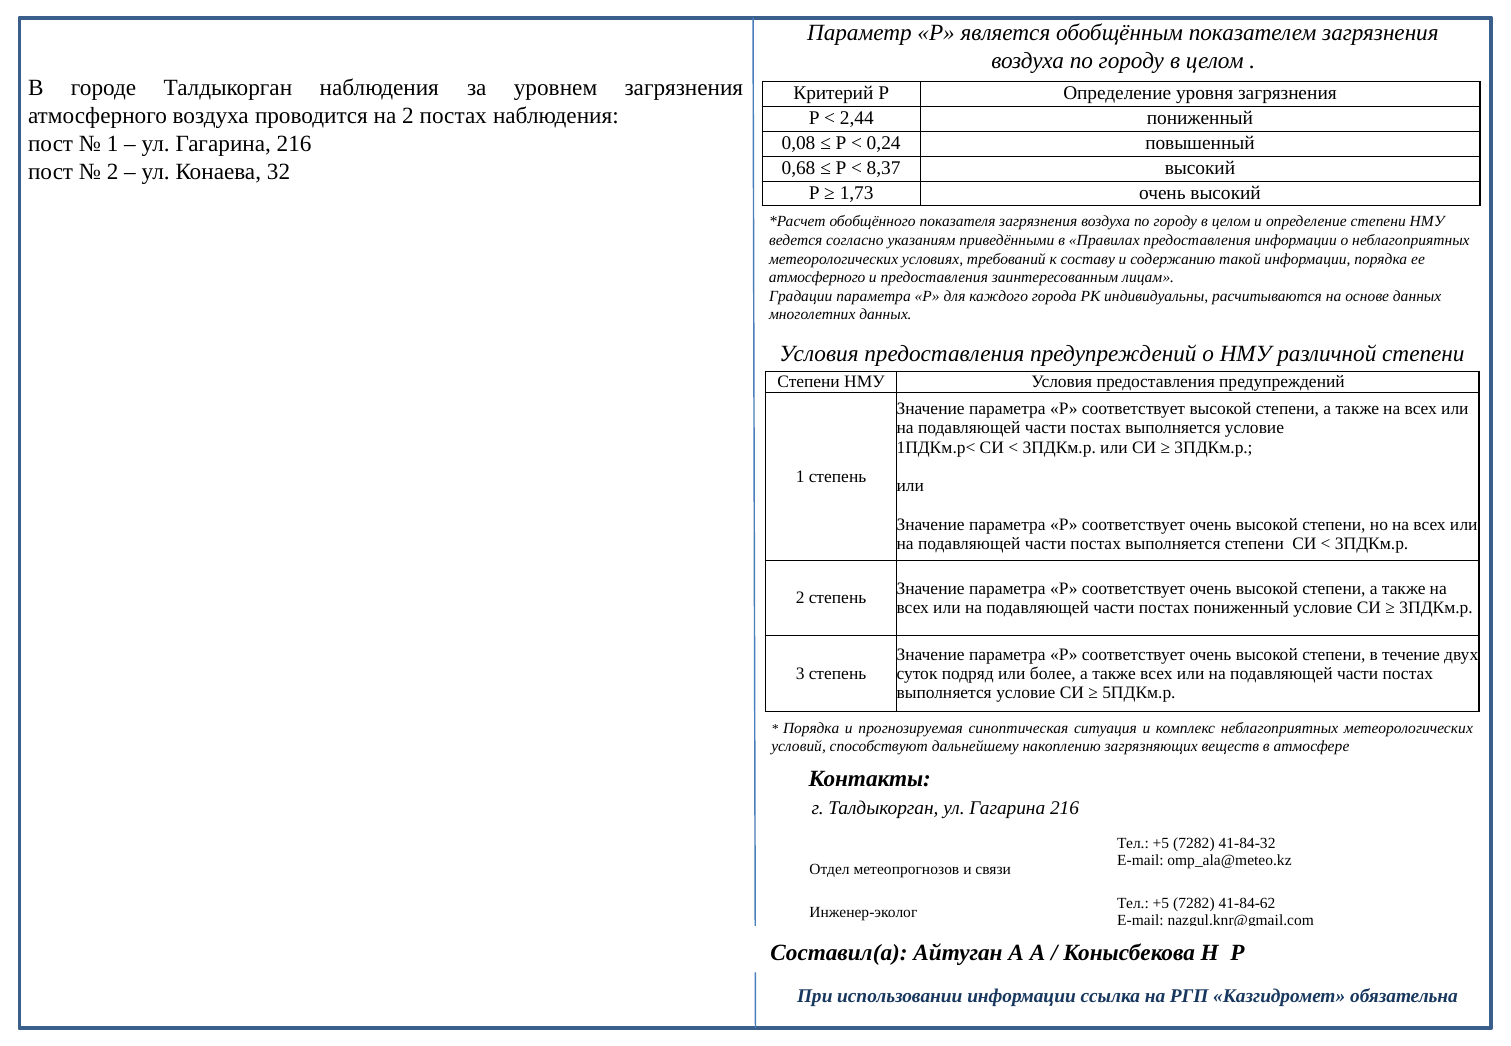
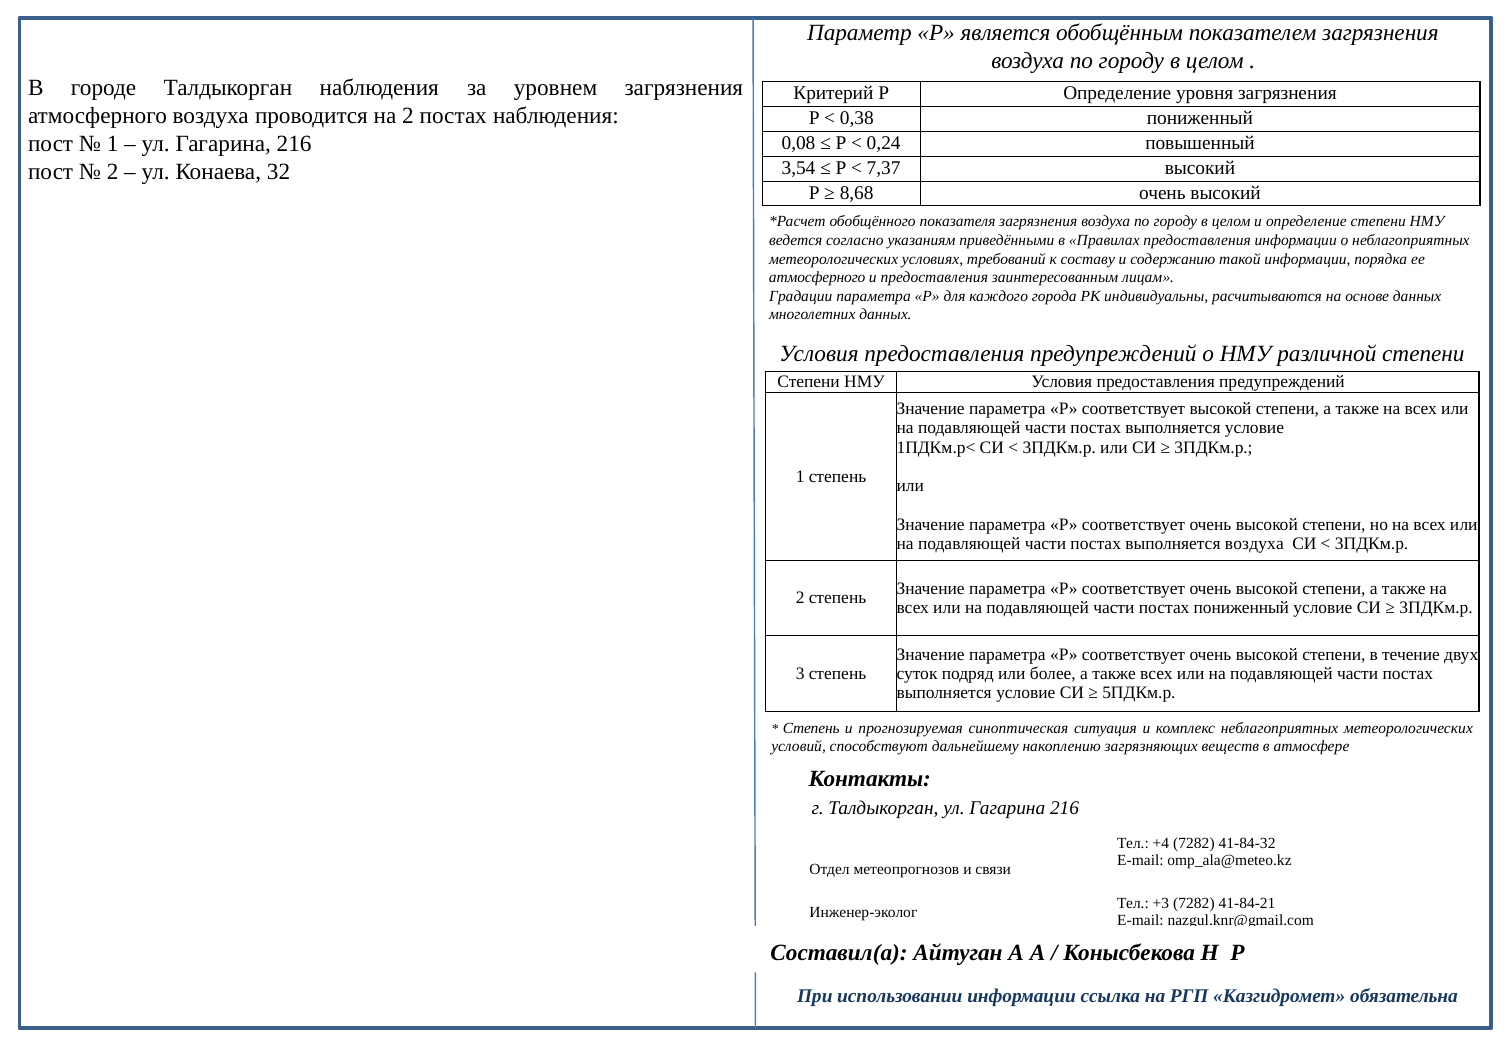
2,44: 2,44 -> 0,38 (857, 118)
0,68: 0,68 -> 3,54 (799, 168)
8,37: 8,37 -> 7,37 (884, 168)
1,73: 1,73 -> 8,68 (857, 193)
выполняется степени: степени -> воздуха (1254, 544)
Порядка: Порядка -> Степень (811, 728)
+5: +5 -> +4 (1161, 843)
+5: +5 -> +3 (1161, 904)
41-84-62: 41-84-62 -> 41-84-21 (1247, 904)
